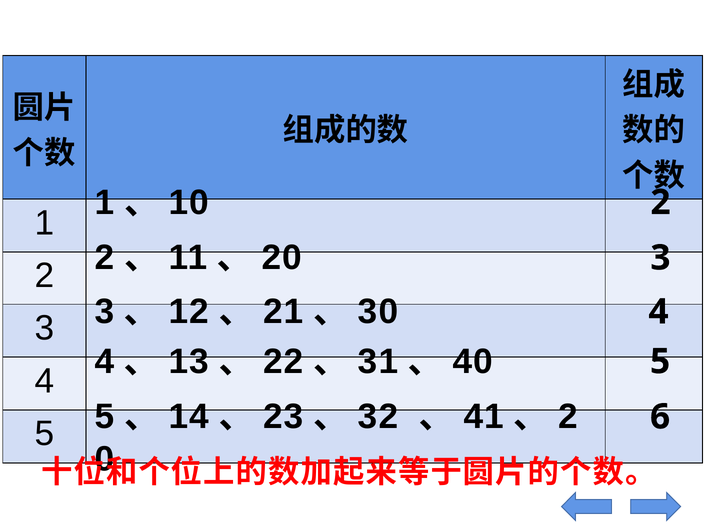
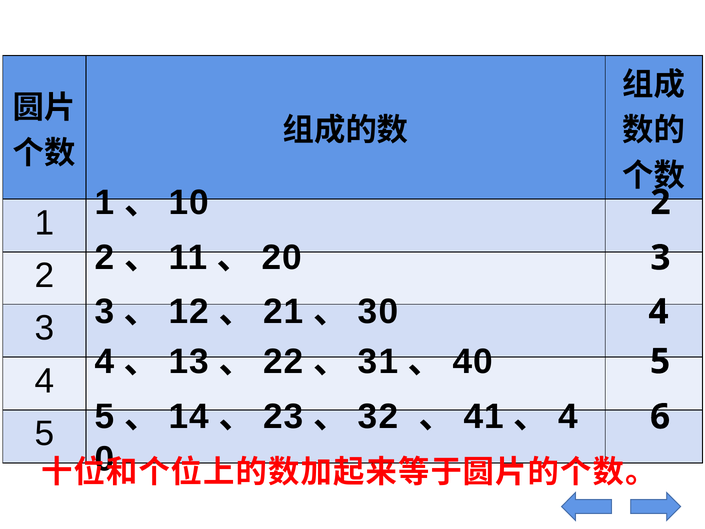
2: 2 -> 4 (568, 417)
